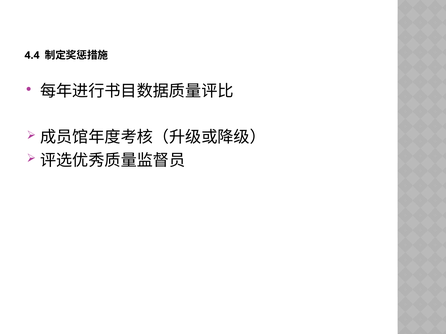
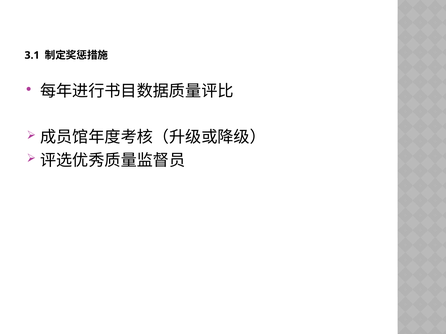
4.4: 4.4 -> 3.1 (32, 55)
